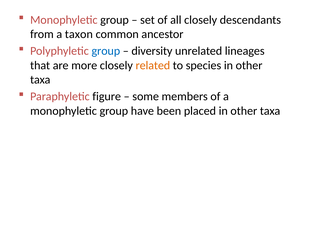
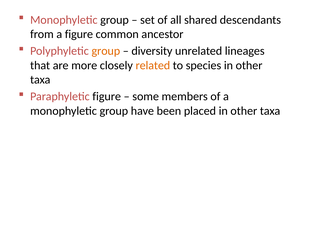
all closely: closely -> shared (201, 20)
a taxon: taxon -> figure (79, 34)
group colour: blue -> orange (106, 51)
